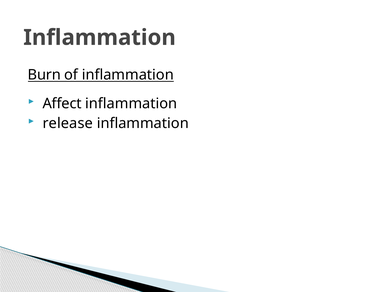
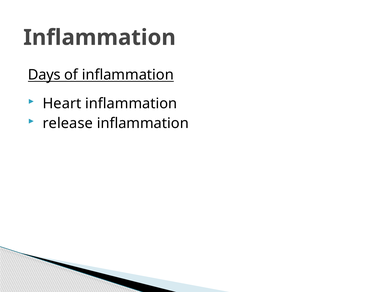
Burn: Burn -> Days (44, 75)
Affect: Affect -> Heart (62, 103)
